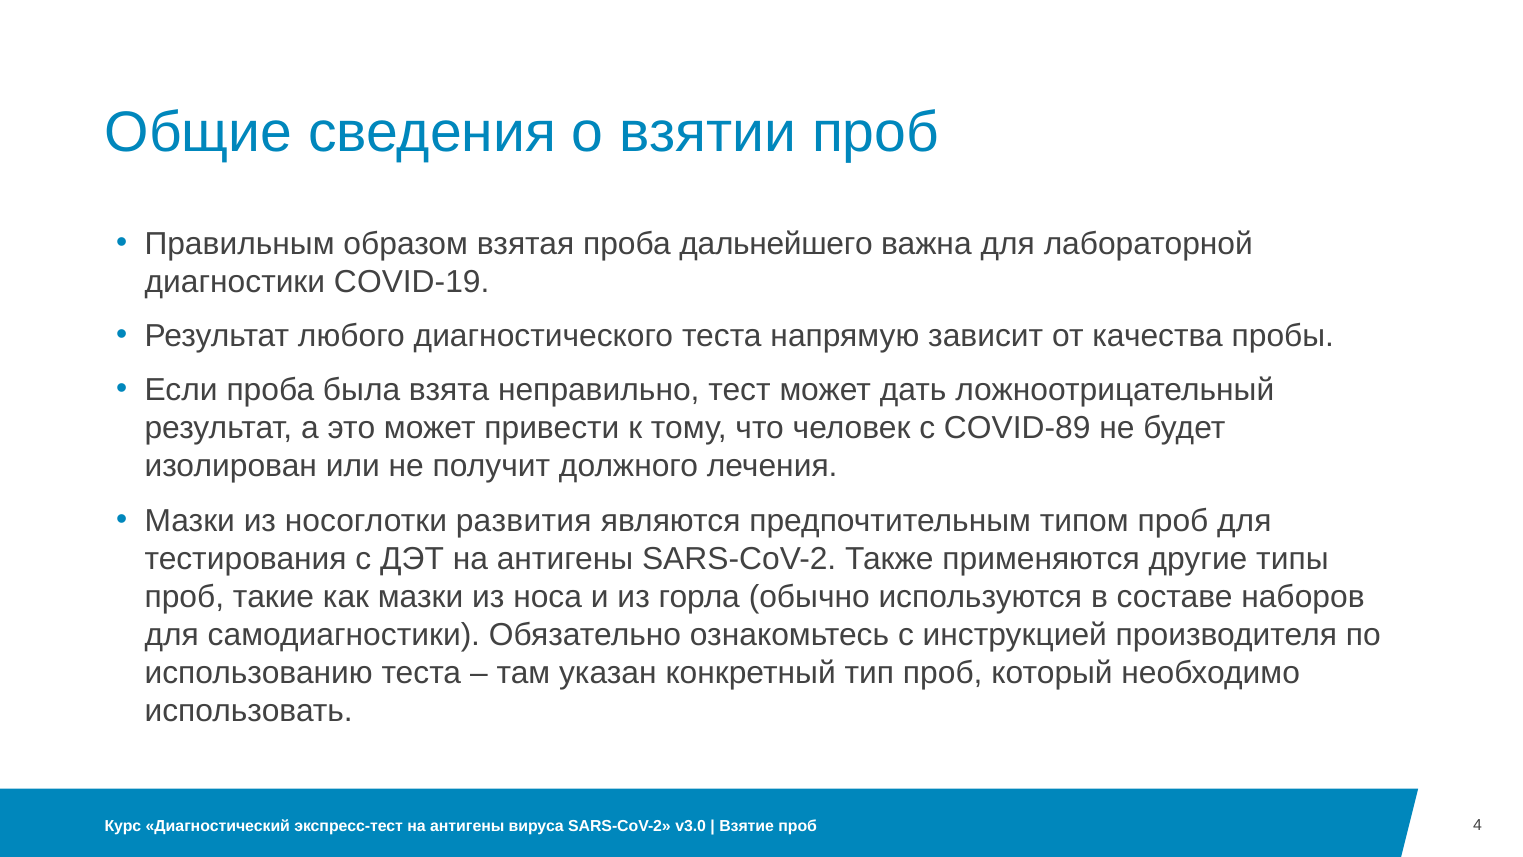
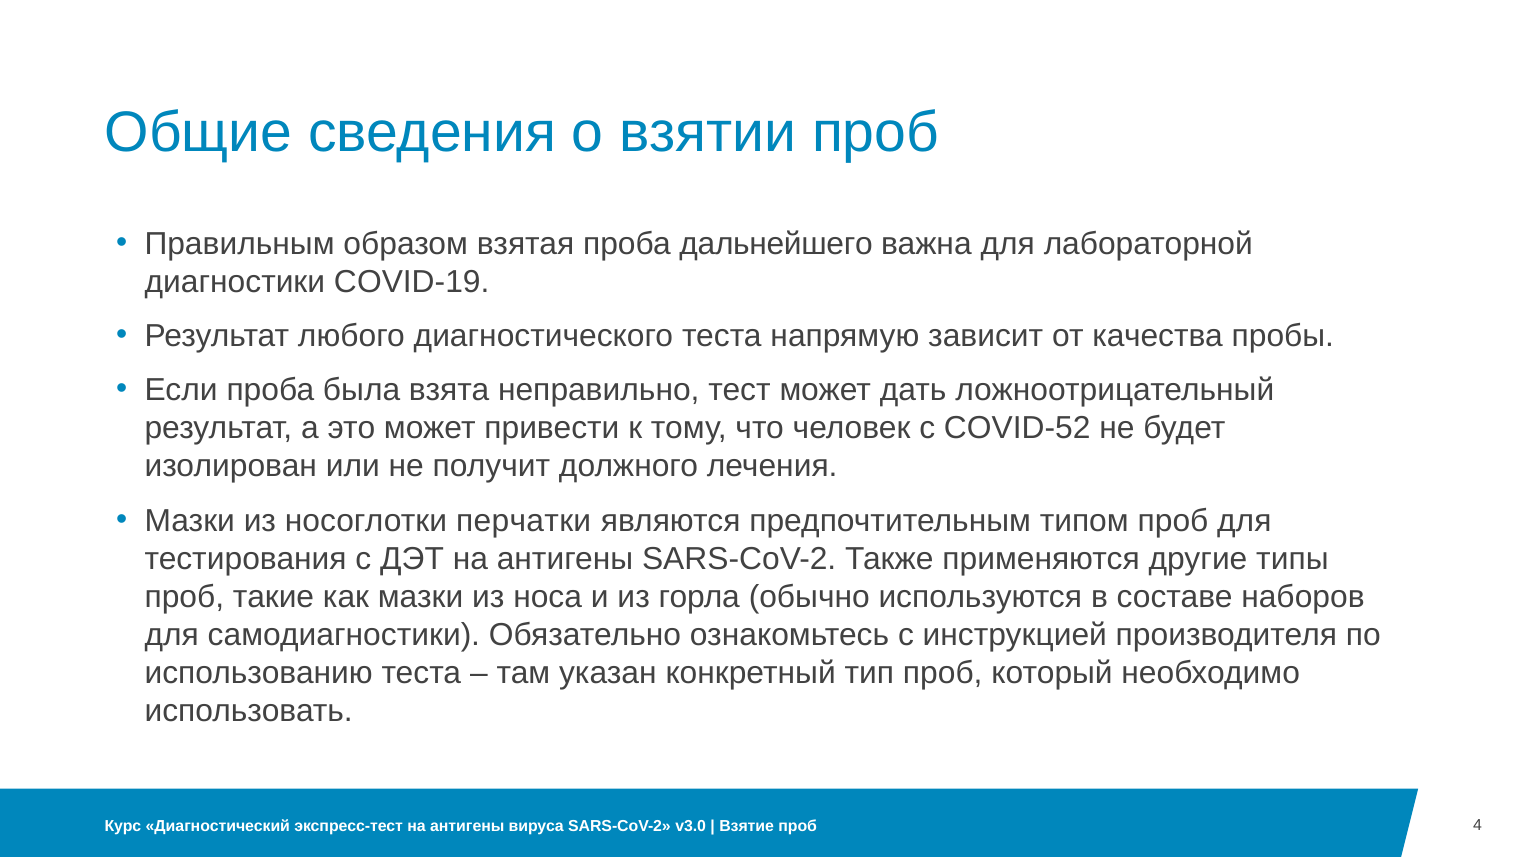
COVID-89: COVID-89 -> COVID-52 (1017, 428)
развития: развития -> перчатки (524, 520)
